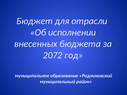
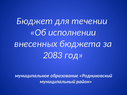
отрасли: отрасли -> течении (89, 21)
2072: 2072 -> 2083 (53, 55)
